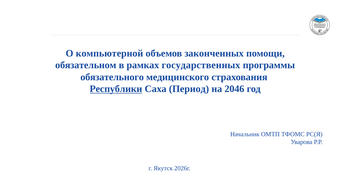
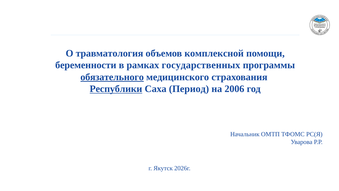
компьютерной: компьютерной -> травматология (110, 53)
законченных: законченных -> комплексной (214, 53)
обязательном: обязательном -> беременности (86, 65)
обязательного underline: none -> present (112, 77)
2046: 2046 -> 2006 (234, 89)
